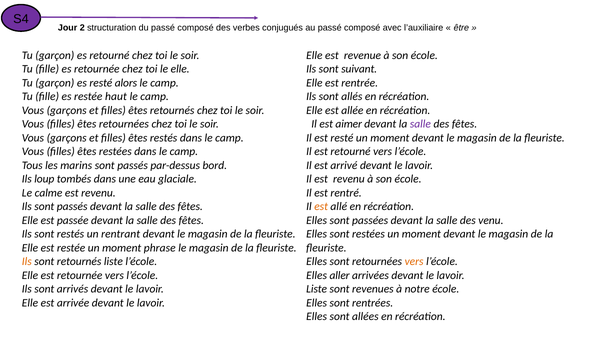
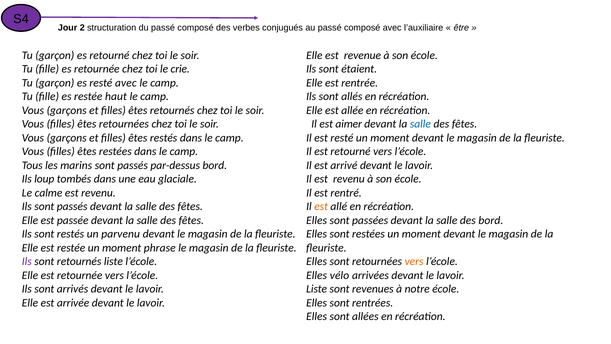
le elle: elle -> crie (180, 69)
suivant: suivant -> étaient (359, 69)
resté alors: alors -> avec (126, 83)
salle colour: purple -> blue (420, 124)
des venu: venu -> bord (491, 220)
rentrant: rentrant -> parvenu (121, 234)
Ils colour: orange -> purple (27, 261)
aller: aller -> vélo (340, 275)
